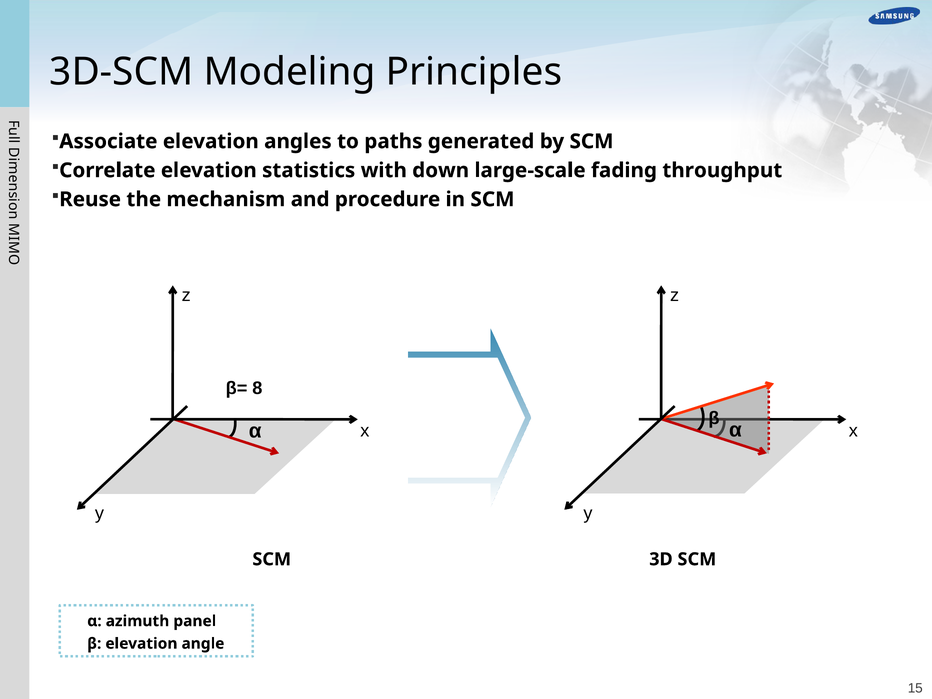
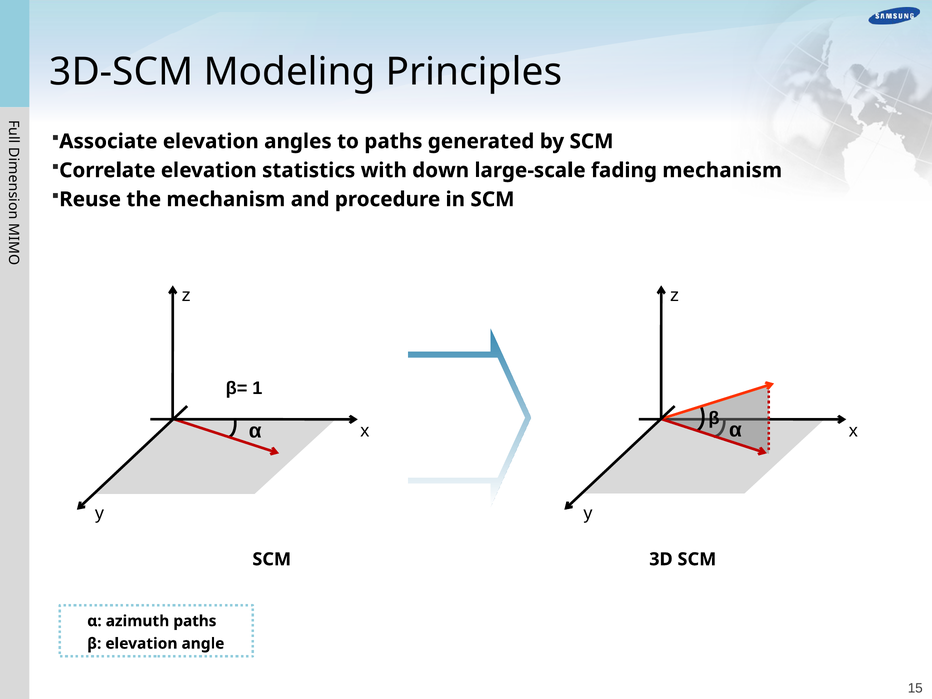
fading throughput: throughput -> mechanism (722, 170)
8: 8 -> 1 (257, 388)
azimuth panel: panel -> paths (195, 621)
